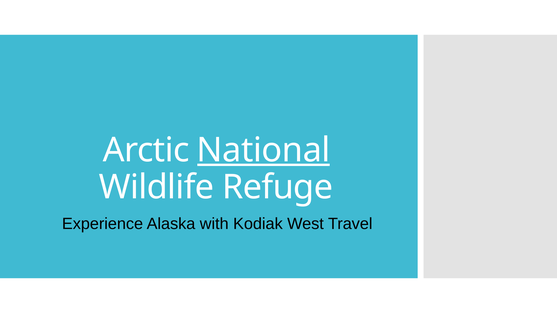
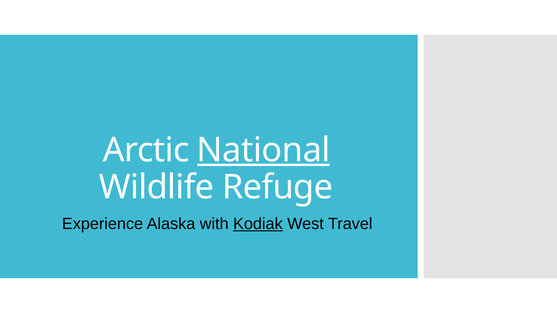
Kodiak underline: none -> present (258, 224)
